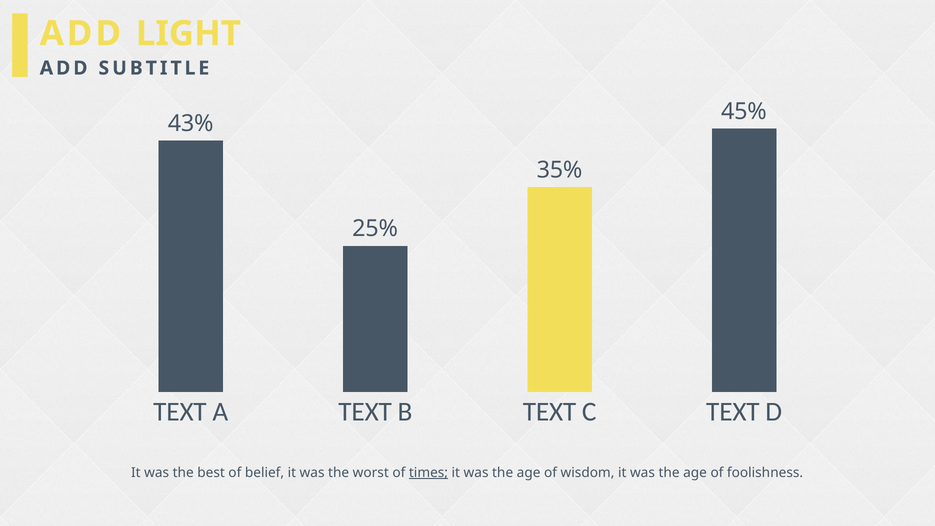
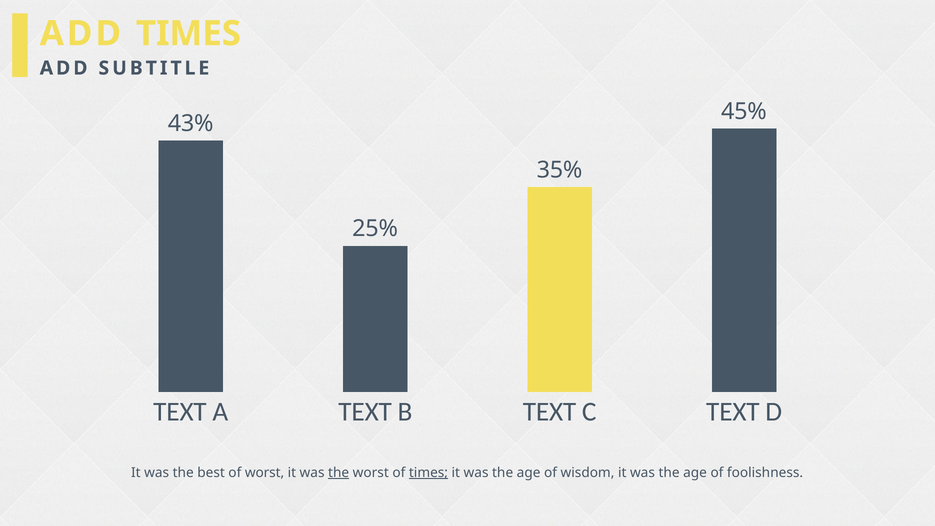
ADD LIGHT: LIGHT -> TIMES (188, 34)
of belief: belief -> worst (265, 473)
the underline: none -> present (339, 473)
